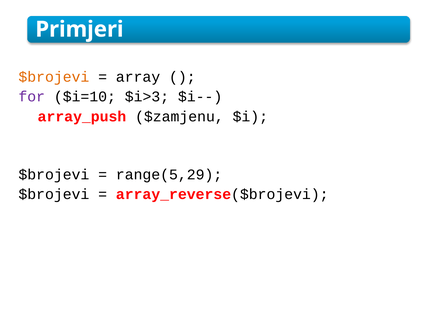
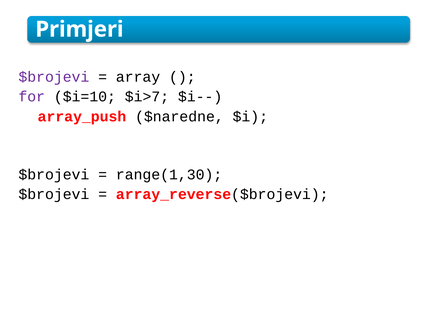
$brojevi colour: orange -> purple (54, 77)
$i>3: $i>3 -> $i>7 (147, 97)
$zamjenu: $zamjenu -> $naredne (179, 116)
range(5,29: range(5,29 -> range(1,30 (169, 174)
